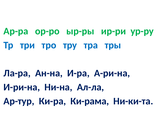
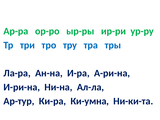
Ки-рама: Ки-рама -> Ки-умна (90, 101)
